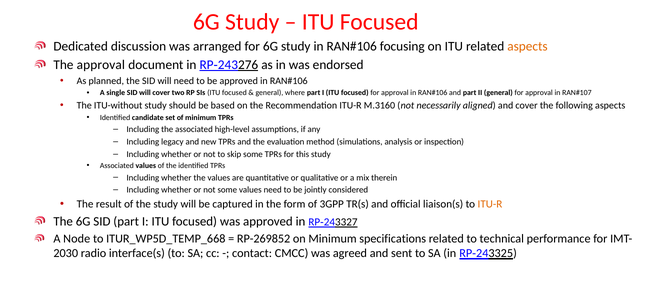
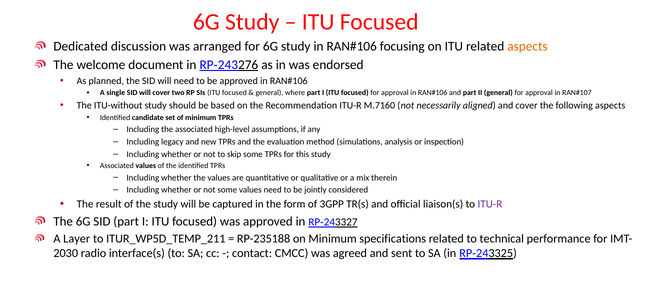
The approval: approval -> welcome (101, 65)
M.3160: M.3160 -> M.7160 (379, 106)
ITU-R colour: orange -> purple (490, 204)
Node: Node -> Layer (77, 239)
ITUR_WP5D_TEMP_668: ITUR_WP5D_TEMP_668 -> ITUR_WP5D_TEMP_211 (166, 239)
RP-269852: RP-269852 -> RP-235188 (264, 239)
